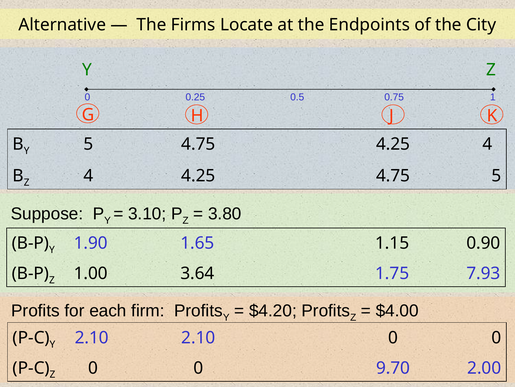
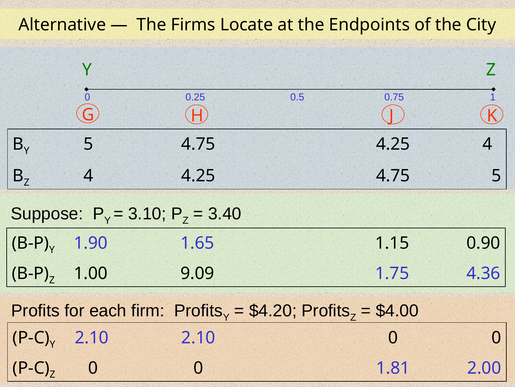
3.80: 3.80 -> 3.40 (225, 213)
3.64: 3.64 -> 9.09 (197, 273)
7.93: 7.93 -> 4.36 (483, 273)
9.70: 9.70 -> 1.81 (393, 367)
